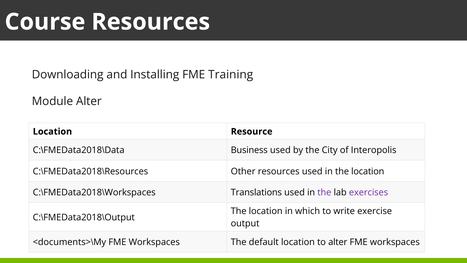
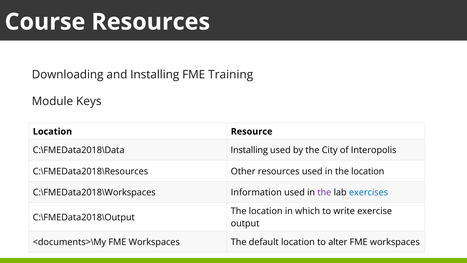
Module Alter: Alter -> Keys (89, 101)
C:\FMEData2018\Data Business: Business -> Installing (249, 150)
Translations: Translations -> Information (256, 192)
exercises colour: purple -> blue (369, 192)
